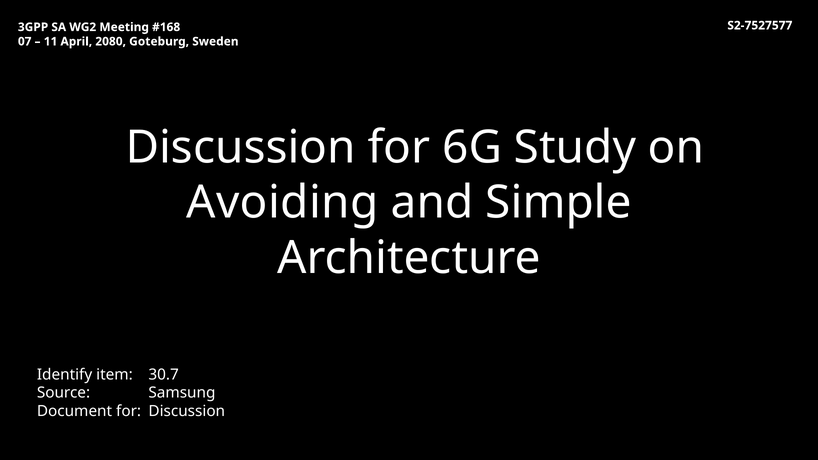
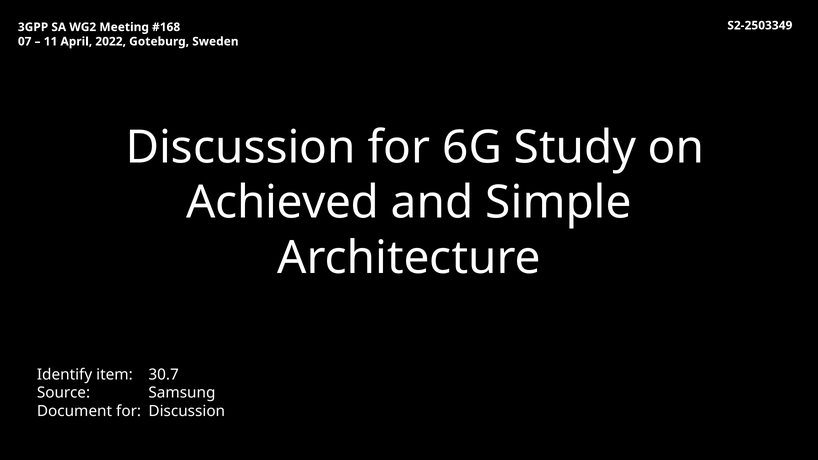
S2-7527577: S2-7527577 -> S2-2503349 (760, 25)
2080: 2080 -> 2022 (111, 41)
Avoiding: Avoiding -> Achieved (283, 203)
